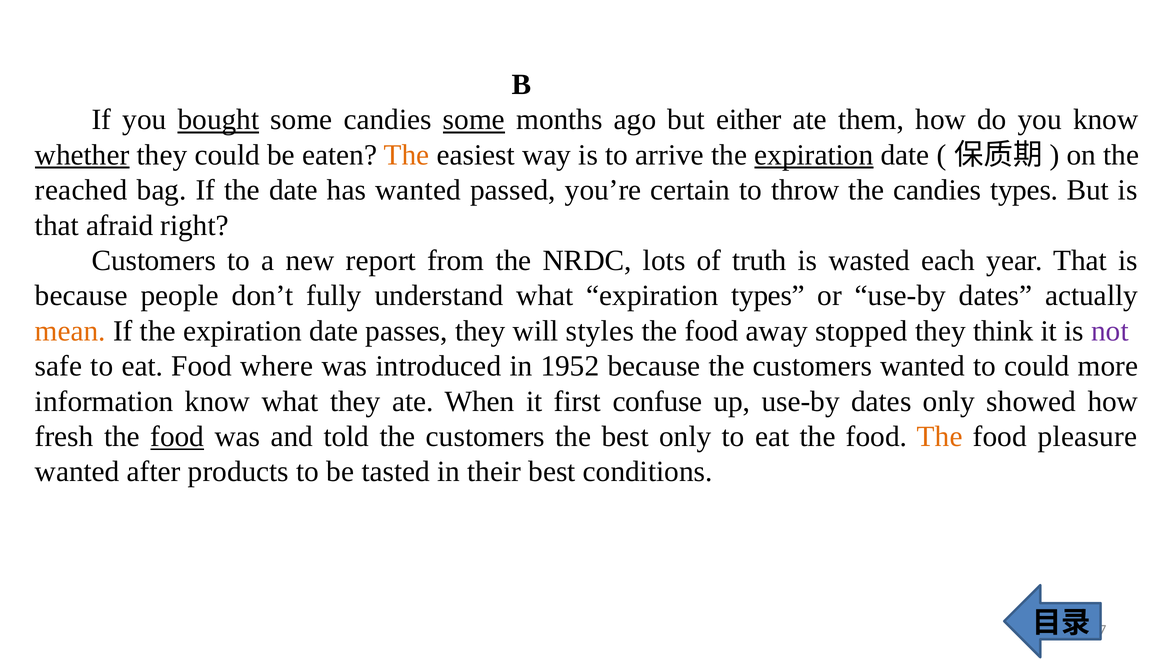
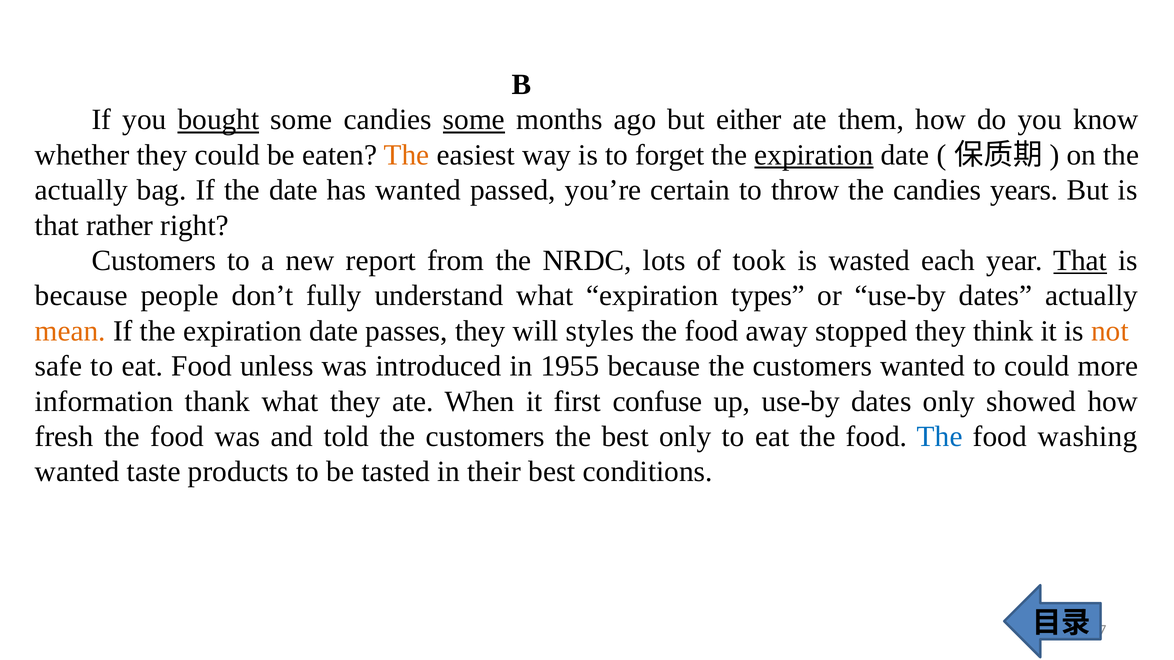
whether underline: present -> none (82, 155)
arrive: arrive -> forget (670, 155)
reached: reached -> actually (81, 190)
candies types: types -> years (1024, 190)
afraid: afraid -> rather (120, 225)
truth: truth -> took (759, 261)
That underline: none -> present (1080, 261)
not colour: purple -> orange (1110, 331)
where: where -> unless (277, 366)
1952: 1952 -> 1955 (570, 366)
information know: know -> thank (218, 402)
food underline: present -> none (177, 437)
The colour: orange -> blue (940, 437)
pleasure: pleasure -> washing (1088, 437)
after: after -> taste (154, 472)
